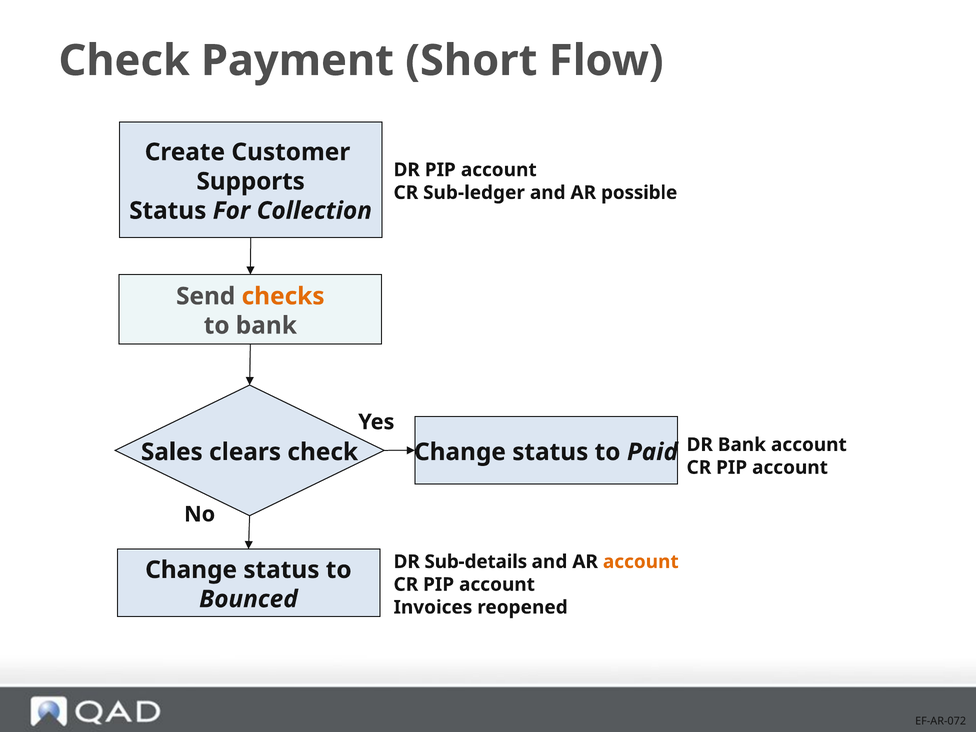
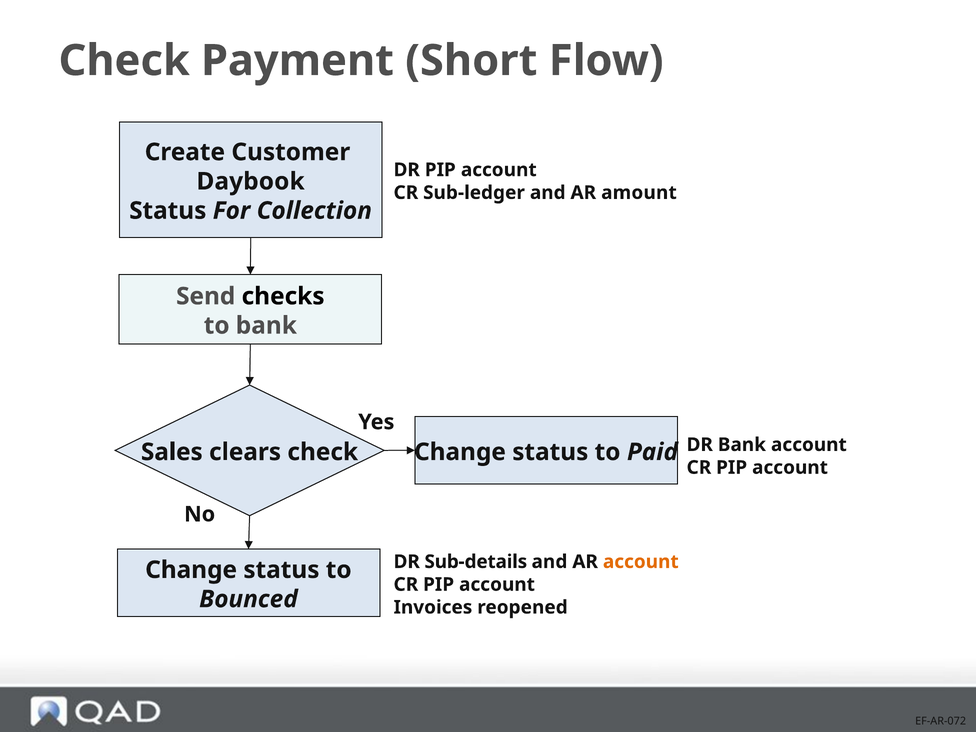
Supports: Supports -> Daybook (251, 181)
possible: possible -> amount (639, 193)
checks colour: orange -> black (283, 296)
